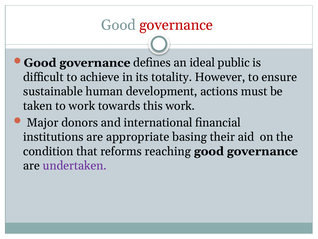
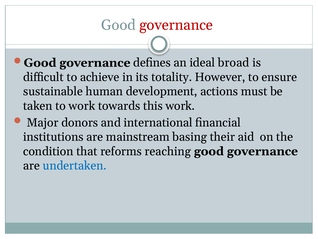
public: public -> broad (234, 63)
appropriate: appropriate -> mainstream (138, 137)
undertaken colour: purple -> blue (75, 165)
